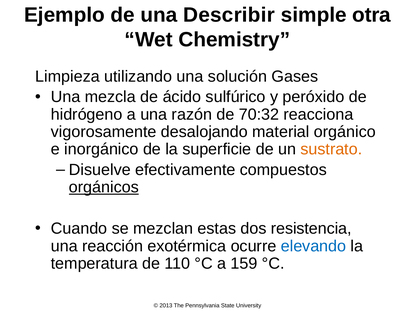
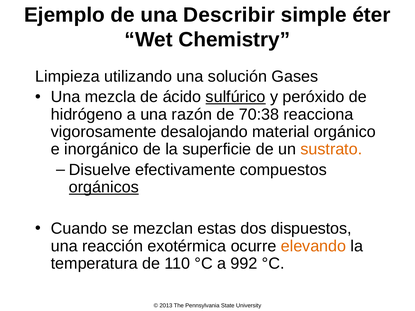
otra: otra -> éter (371, 15)
sulfúrico underline: none -> present (236, 97)
70:32: 70:32 -> 70:38 (259, 115)
resistencia: resistencia -> dispuestos (311, 229)
elevando colour: blue -> orange (314, 246)
159: 159 -> 992 (244, 264)
